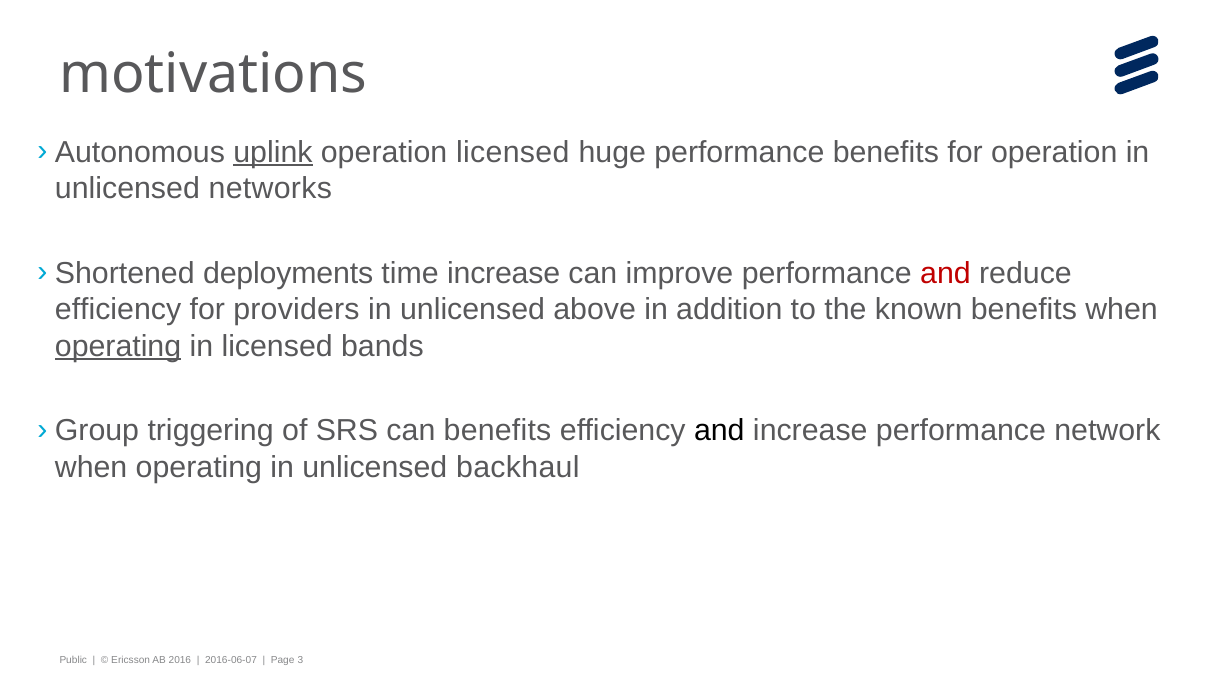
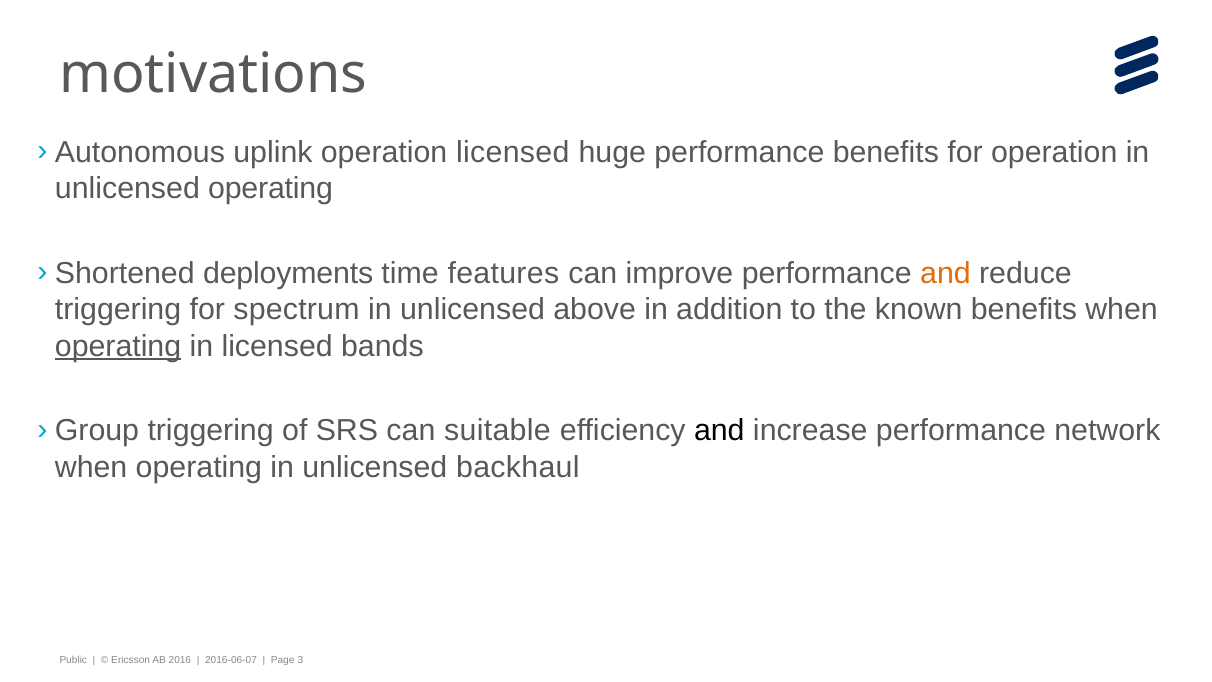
uplink underline: present -> none (273, 152)
unlicensed networks: networks -> operating (271, 188)
time increase: increase -> features (503, 273)
and colour: red -> orange (945, 273)
efficiency: efficiency -> triggering (118, 310)
providers: providers -> spectrum (296, 310)
can benefits: benefits -> suitable (497, 431)
